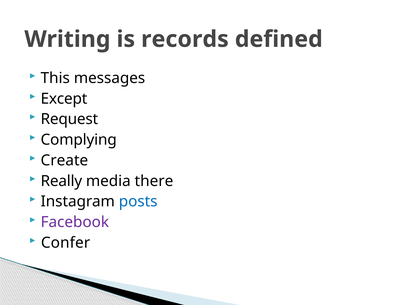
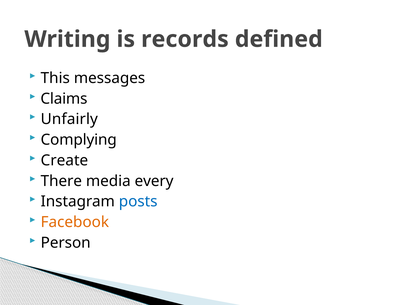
Except: Except -> Claims (64, 99)
Request: Request -> Unfairly (69, 119)
Really: Really -> There (61, 181)
there: there -> every (154, 181)
Facebook colour: purple -> orange (75, 222)
Confer: Confer -> Person (66, 243)
